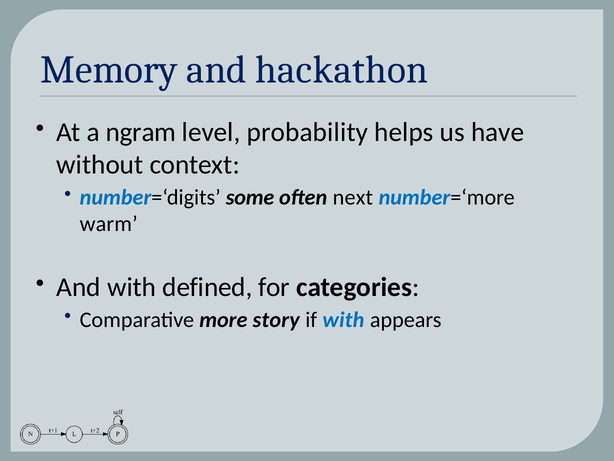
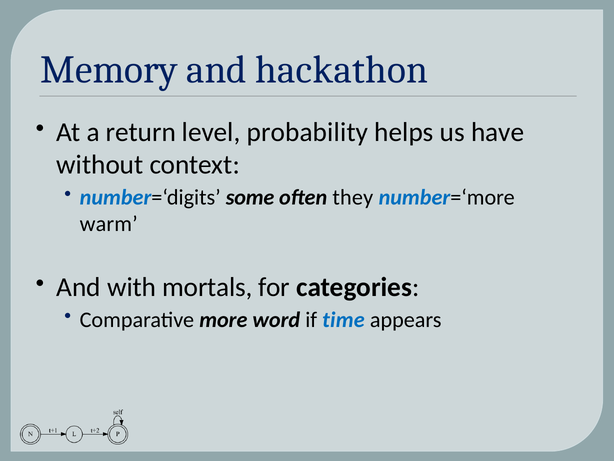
ngram: ngram -> return (141, 132)
next: next -> they (353, 197)
defined: defined -> mortals (207, 287)
story: story -> word (276, 319)
if with: with -> time (343, 319)
